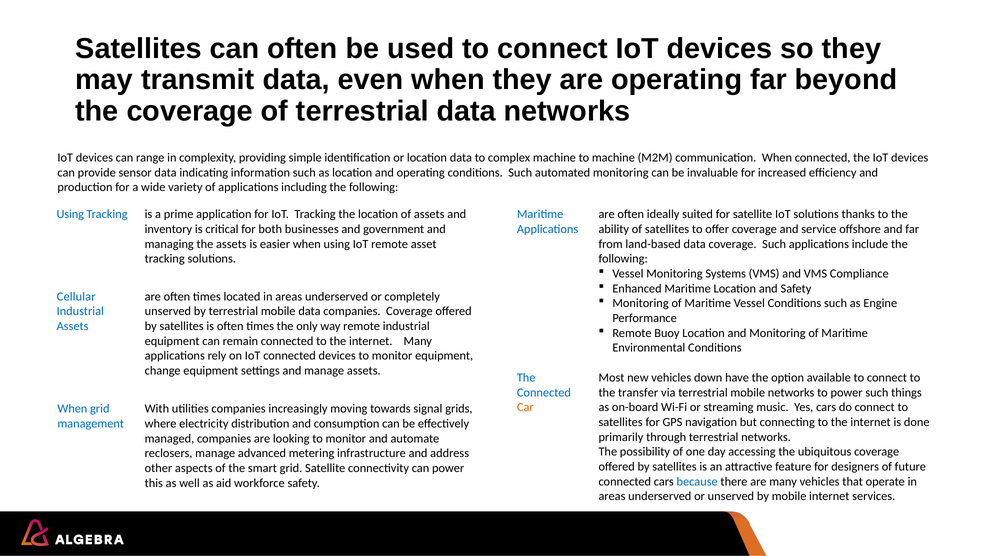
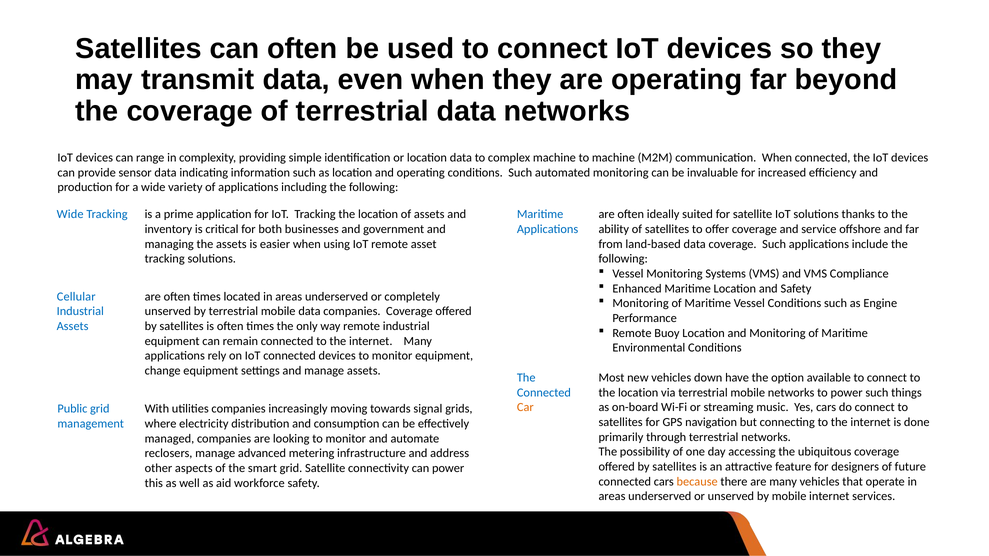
Using: Using -> Wide (70, 214)
transfer: transfer -> location (638, 393)
When: When -> Public (72, 409)
because colour: blue -> orange (697, 482)
